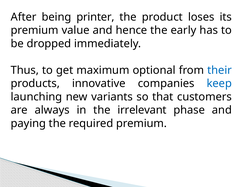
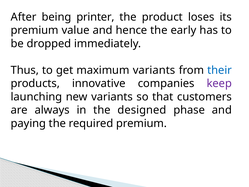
maximum optional: optional -> variants (154, 70)
keep colour: blue -> purple (219, 83)
irrelevant: irrelevant -> designed (142, 110)
